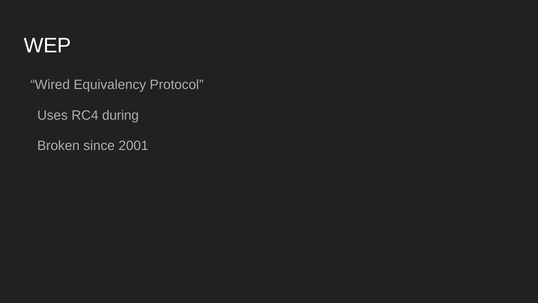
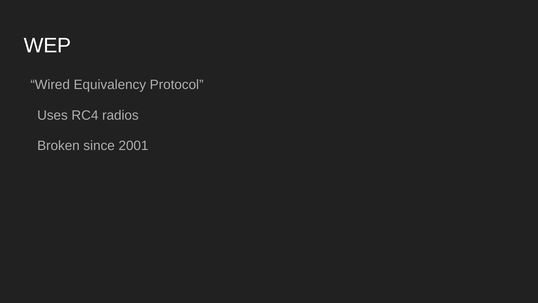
during: during -> radios (120, 115)
